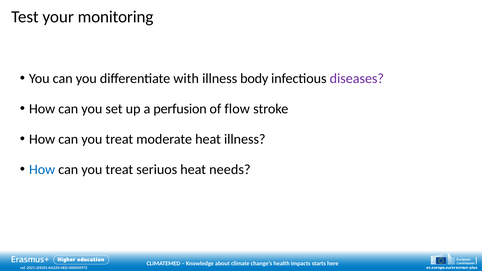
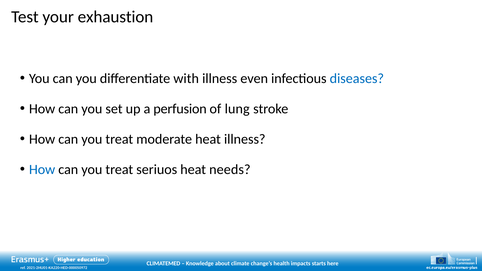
monitoring: monitoring -> exhaustion (116, 17)
body: body -> even (254, 79)
diseases colour: purple -> blue (357, 79)
flow: flow -> lung (237, 109)
